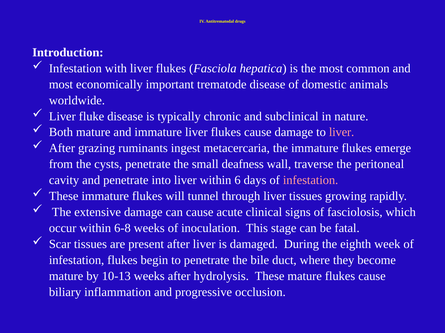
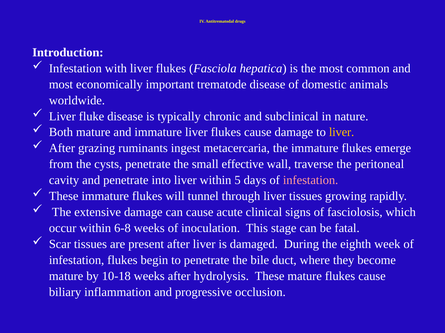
liver colour: pink -> yellow (342, 133)
deafness: deafness -> effective (243, 165)
6: 6 -> 5 (238, 181)
10-13: 10-13 -> 10-18 (116, 277)
